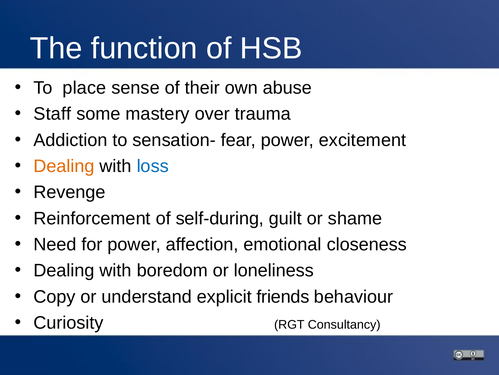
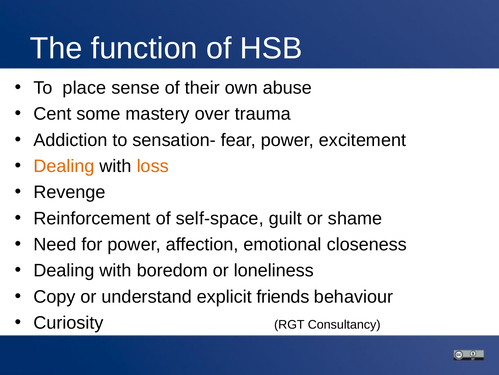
Staff: Staff -> Cent (53, 114)
loss colour: blue -> orange (153, 166)
self-during: self-during -> self-space (220, 218)
